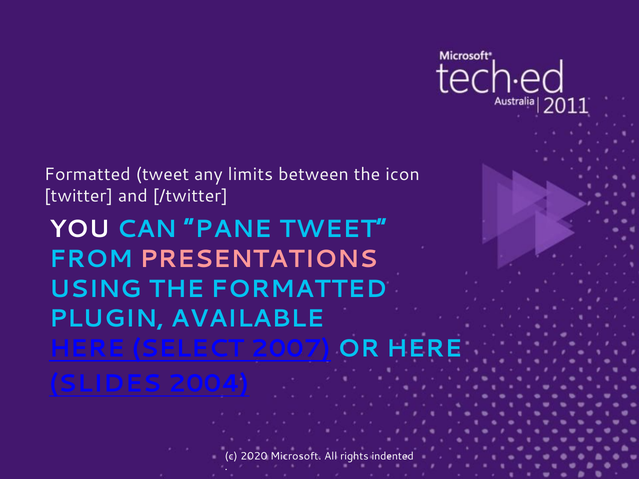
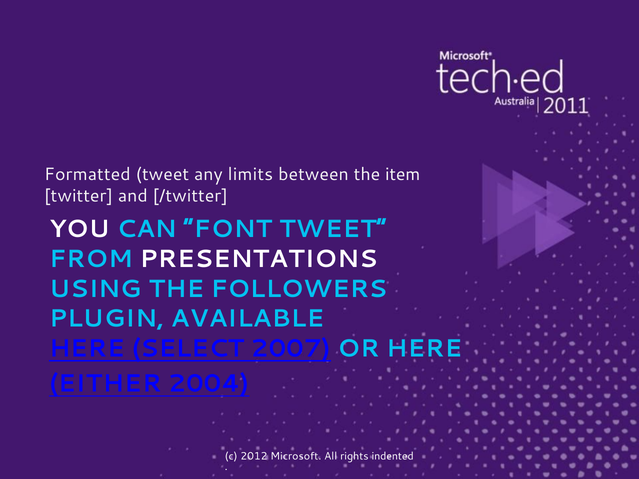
icon: icon -> item (403, 175)
PANE: PANE -> FONT (228, 229)
PRESENTATIONS colour: pink -> white (259, 259)
THE FORMATTED: FORMATTED -> FOLLOWERS (299, 289)
SLIDES: SLIDES -> EITHER (105, 384)
2020: 2020 -> 2012 (254, 457)
